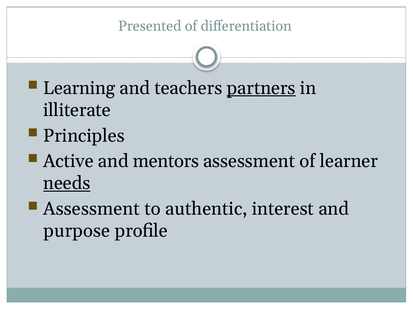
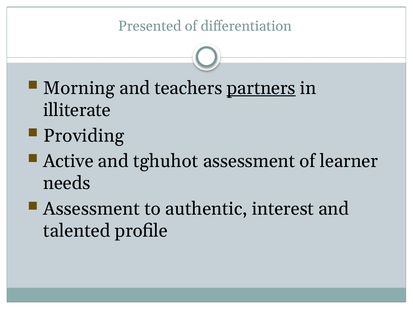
Learning: Learning -> Morning (79, 88)
Principles: Principles -> Providing (84, 136)
mentors: mentors -> tghuhot (166, 162)
needs underline: present -> none (67, 184)
purpose: purpose -> talented (77, 231)
